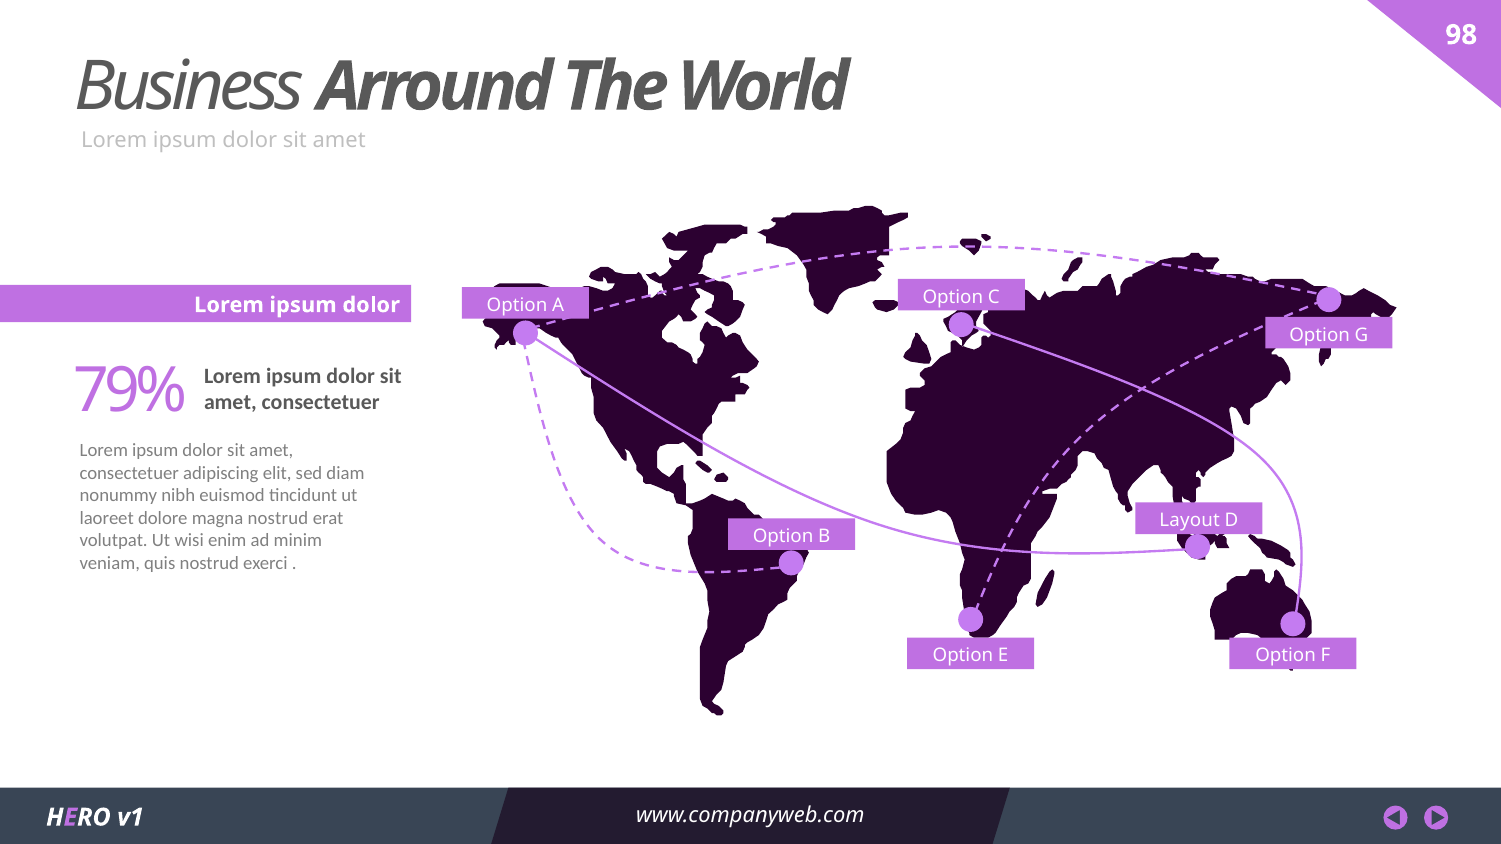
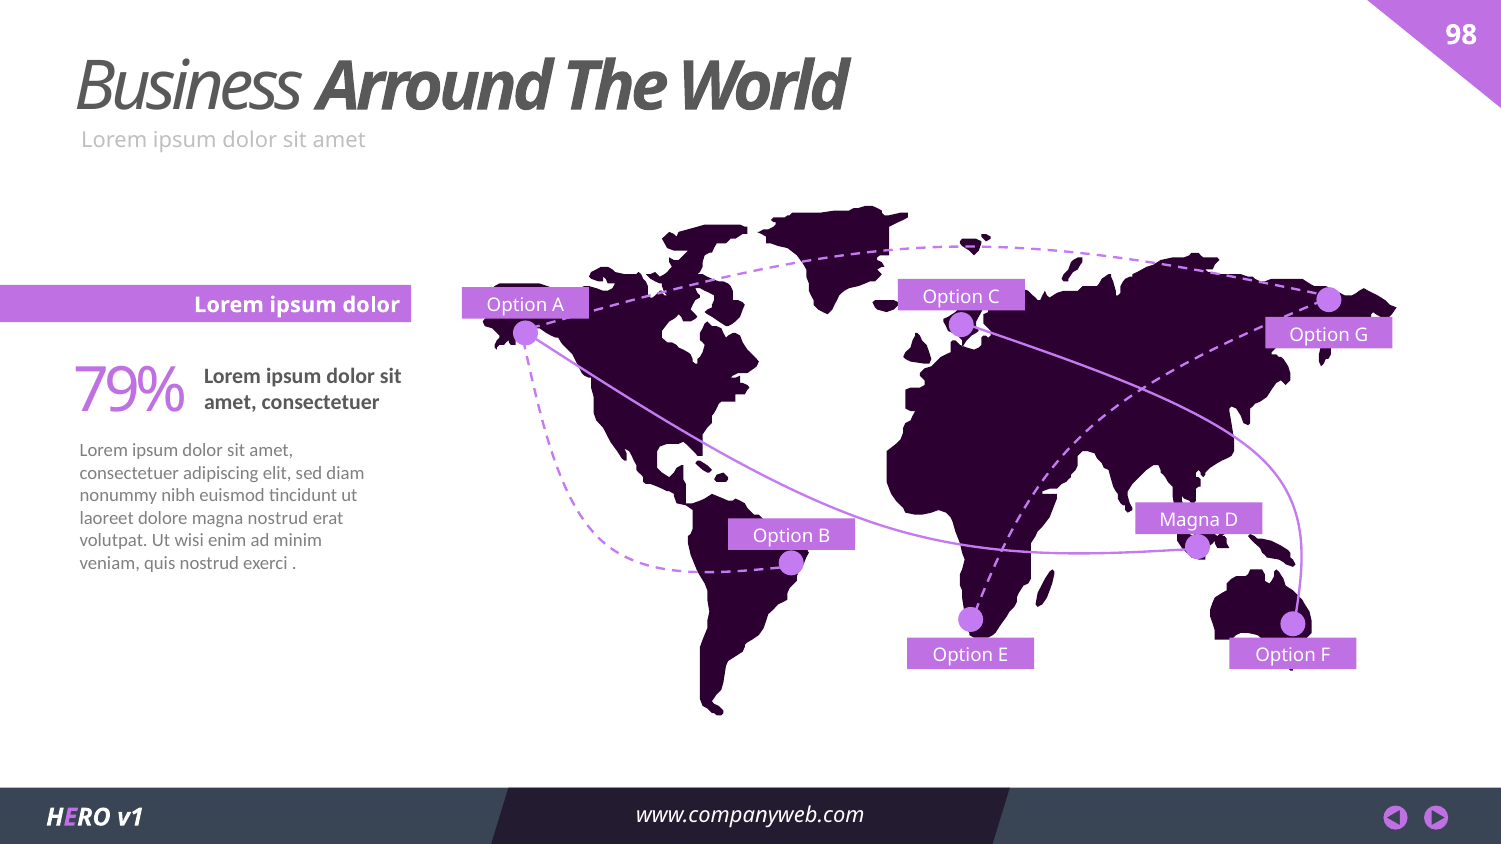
Layout: Layout -> Magna (1190, 521)
